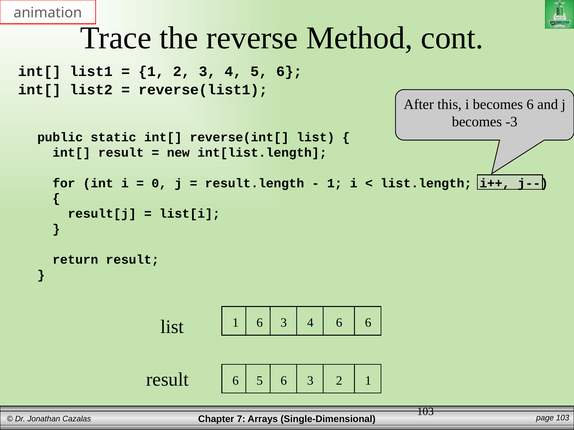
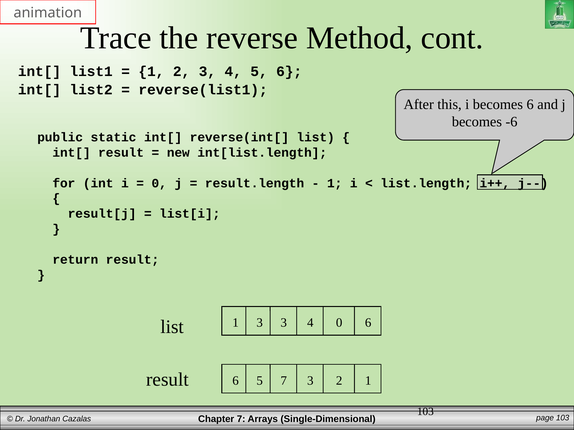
-3: -3 -> -6 (512, 122)
1 6: 6 -> 3 (260, 323)
4 6: 6 -> 0 (339, 323)
6 5 6: 6 -> 7 (284, 381)
